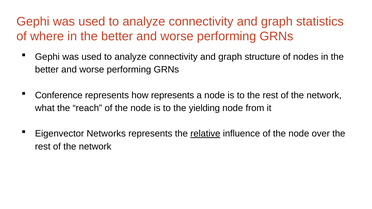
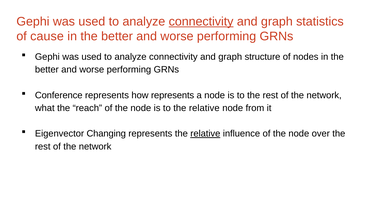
connectivity underline: none -> present (201, 21)
where: where -> cause (47, 36)
to the yielding: yielding -> relative (204, 108)
Networks: Networks -> Changing (106, 134)
